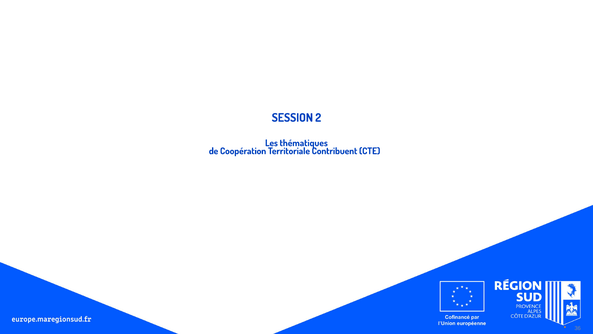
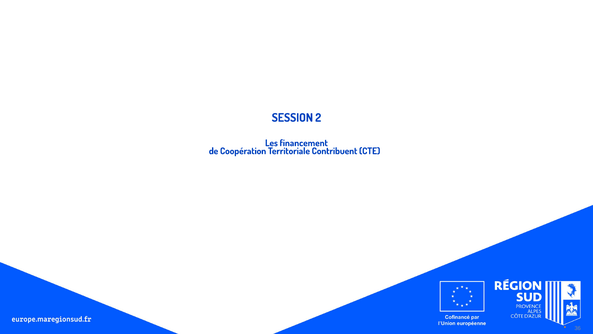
thématiques: thématiques -> financement (304, 143)
